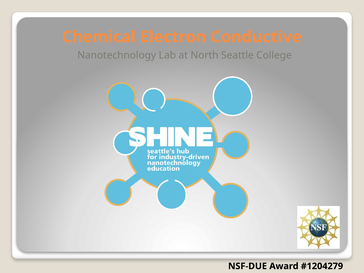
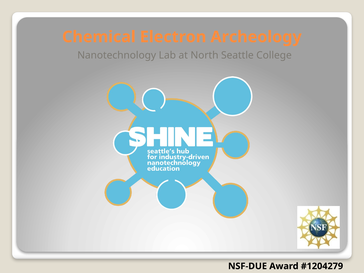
Conductive: Conductive -> Archeology (256, 37)
